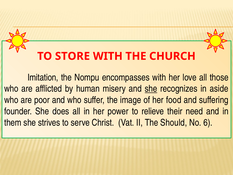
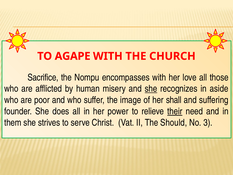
STORE: STORE -> AGAPE (73, 56)
Imitation: Imitation -> Sacrifice (43, 77)
food: food -> shall (174, 100)
their underline: none -> present (175, 111)
6: 6 -> 3 (208, 122)
